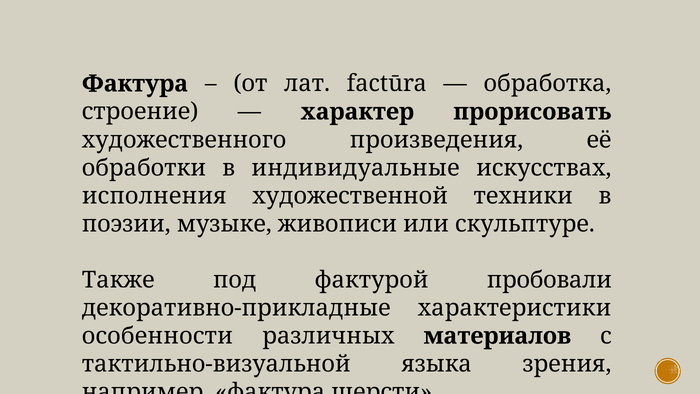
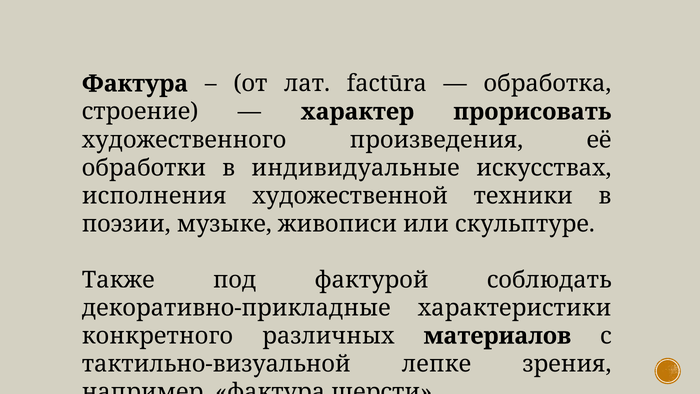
пробовали: пробовали -> соблюдать (549, 280)
особенности: особенности -> конкретного (157, 336)
языка: языка -> лепке (436, 364)
